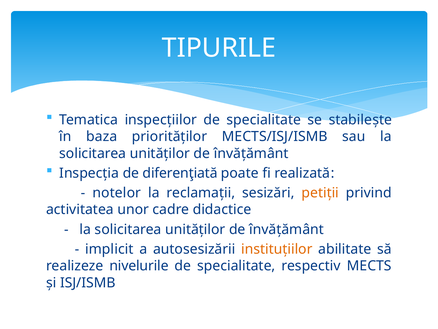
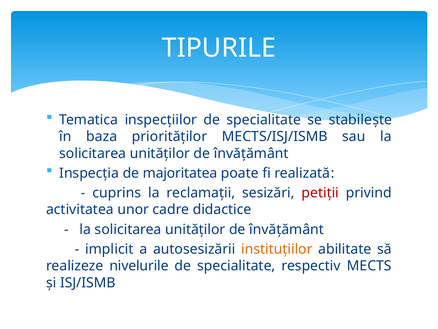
diferenţiată: diferenţiată -> majoritatea (180, 173)
notelor: notelor -> cuprins (117, 193)
petiții colour: orange -> red (320, 193)
